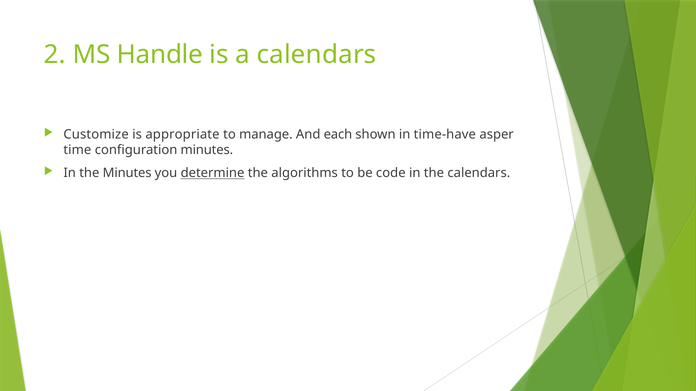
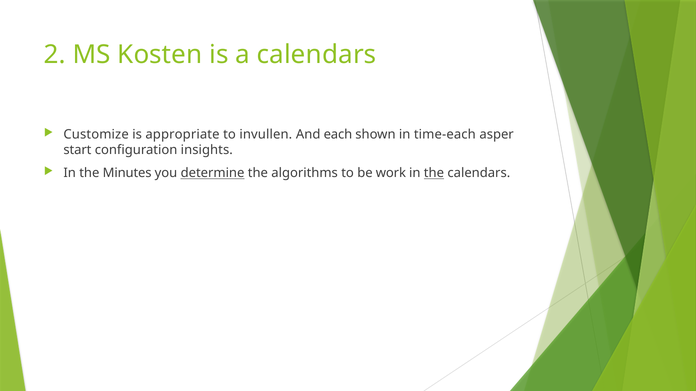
Handle: Handle -> Kosten (160, 55)
manage: manage -> invullen (266, 135)
time-have: time-have -> time-each (445, 135)
time: time -> start (77, 150)
configuration minutes: minutes -> insights (207, 150)
code: code -> work (391, 173)
the underline: none -> present (434, 173)
